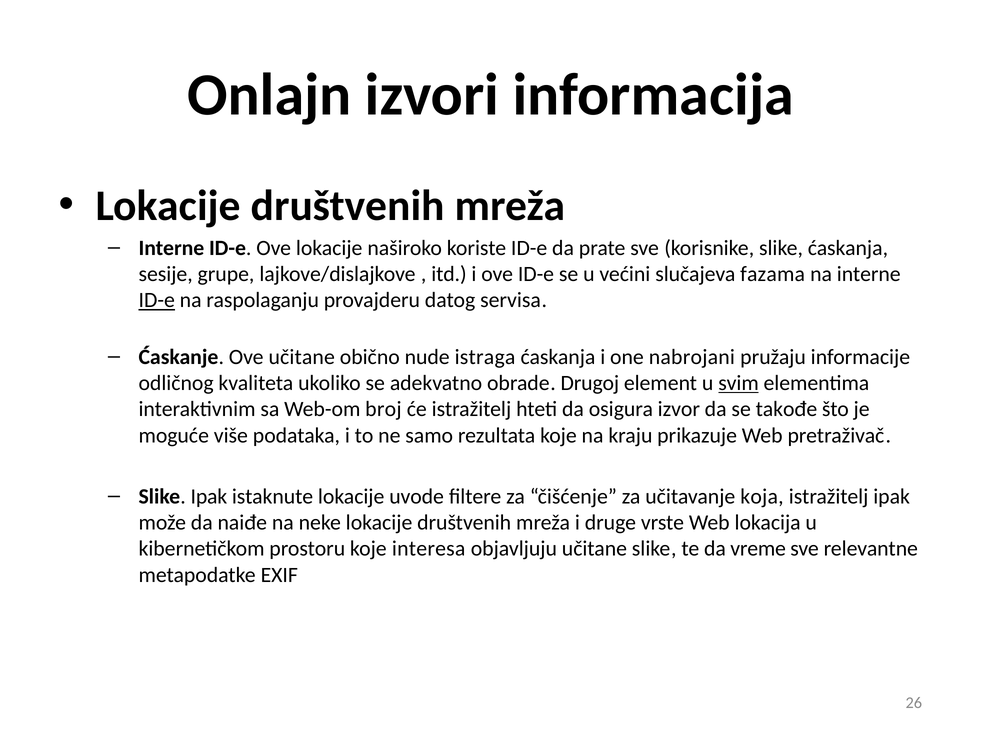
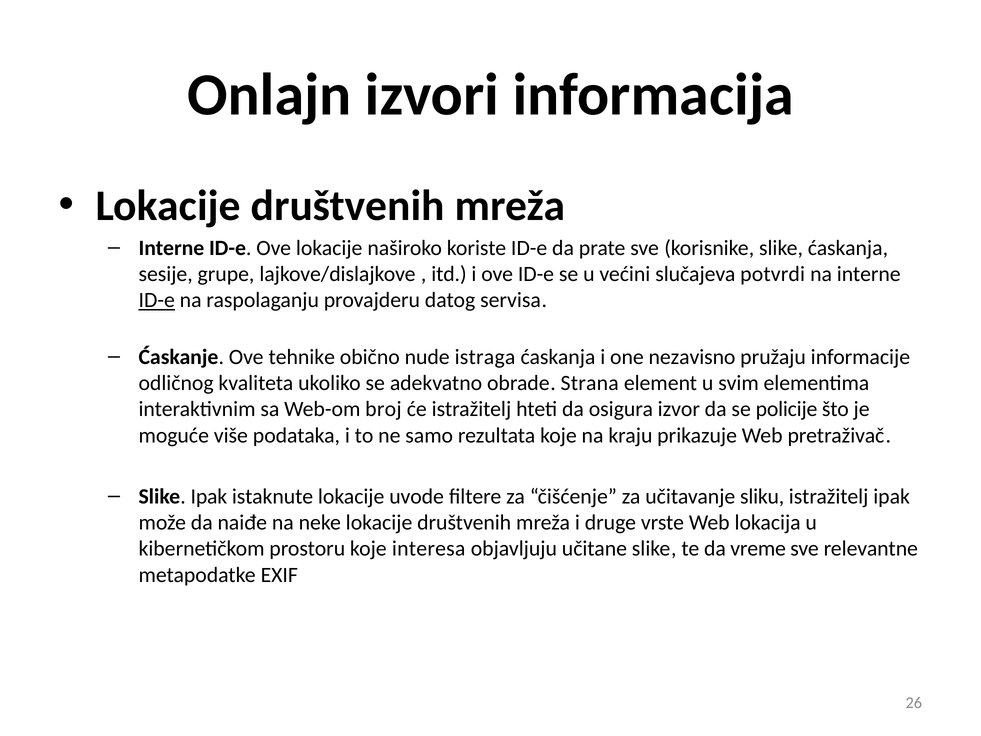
fazama: fazama -> potvrdi (773, 274)
Ove učitane: učitane -> tehnike (302, 357)
nabrojani: nabrojani -> nezavisno (692, 357)
Drugoj: Drugoj -> Strana (590, 383)
svim underline: present -> none (739, 383)
takođe: takođe -> policije (787, 409)
koja: koja -> sliku (762, 496)
